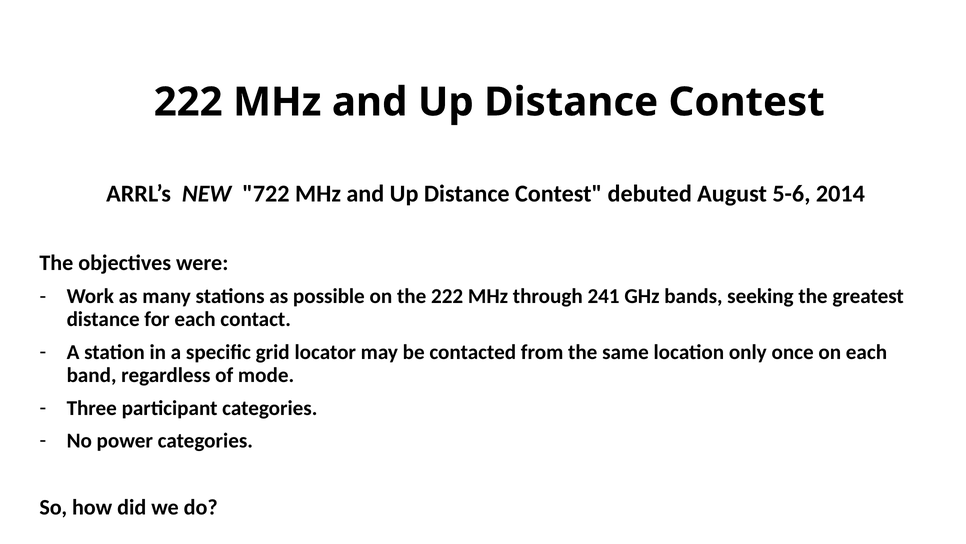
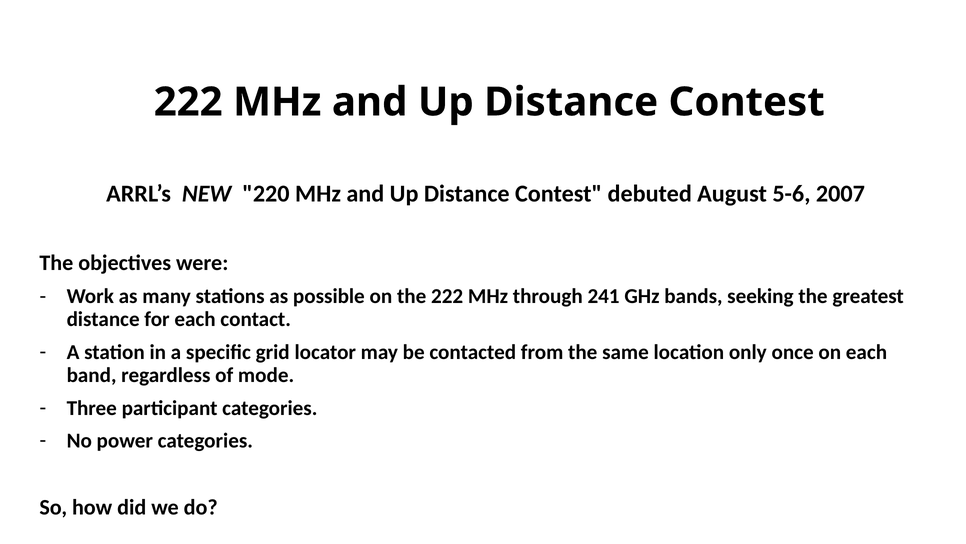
722: 722 -> 220 (266, 194)
2014: 2014 -> 2007 (840, 194)
